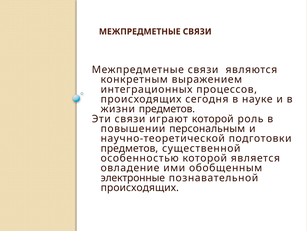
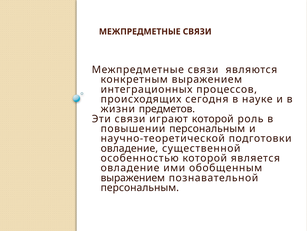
предметов: предметов -> овладение (129, 148)
электронные: электронные -> выражением (133, 177)
происходящих: происходящих -> персональным (140, 187)
